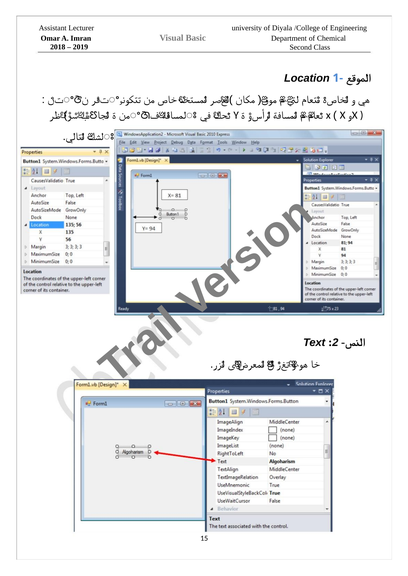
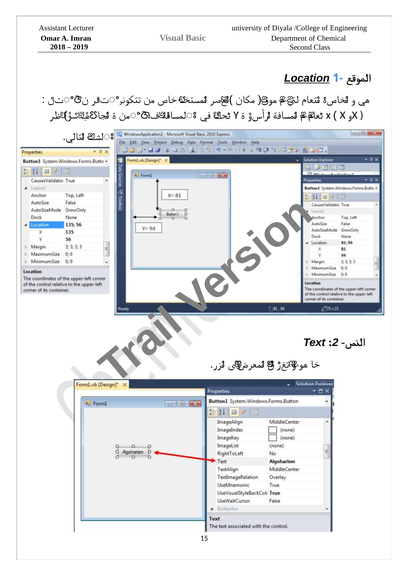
Location underline: none -> present (307, 78)
